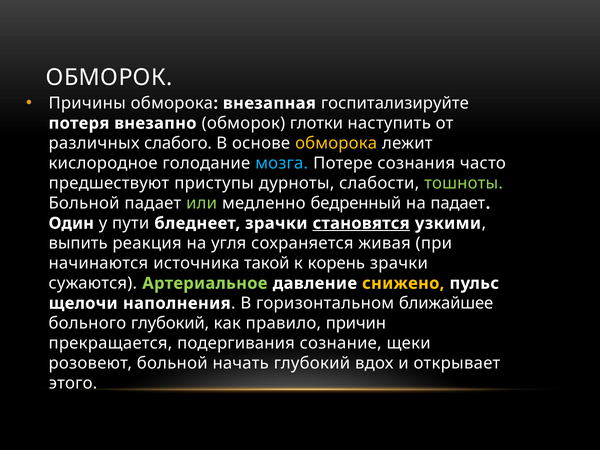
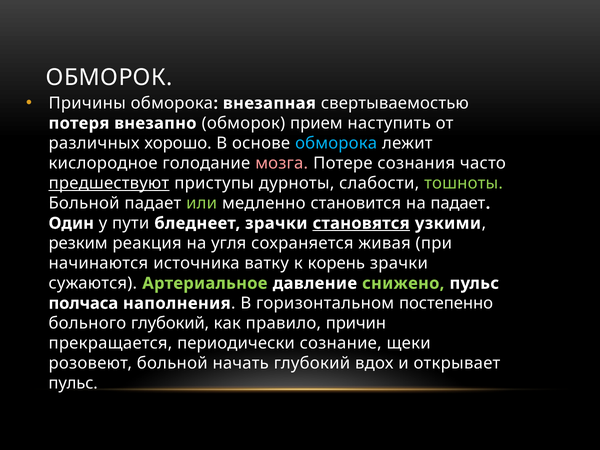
госпитализируйте: госпитализируйте -> свертываемостью (395, 103)
глотки: глотки -> прием (316, 123)
слабого: слабого -> хорошо (178, 143)
обморока colour: yellow -> light blue (336, 143)
мозга colour: light blue -> pink (282, 163)
предшествуют underline: none -> present (109, 183)
бедренный: бедренный -> становится (356, 203)
выпить: выпить -> резким (78, 243)
такой: такой -> ватку (267, 263)
снижено colour: yellow -> light green (403, 283)
щелочи: щелочи -> полчаса (83, 303)
ближайшее: ближайшее -> постепенно (446, 303)
подергивания: подергивания -> периодически (236, 343)
этого: этого -> пульс (73, 383)
